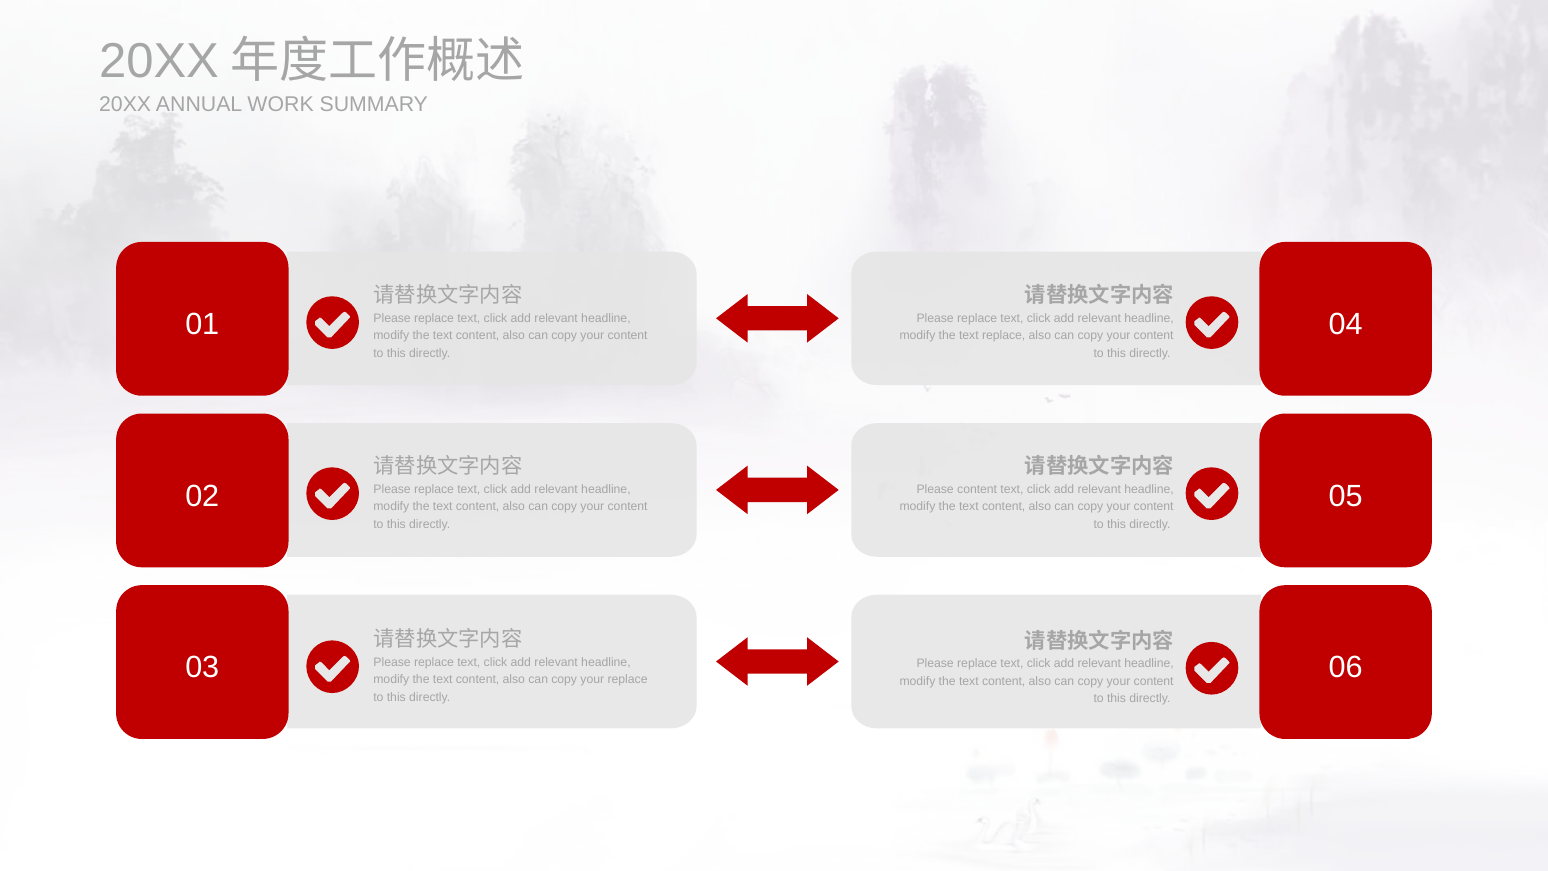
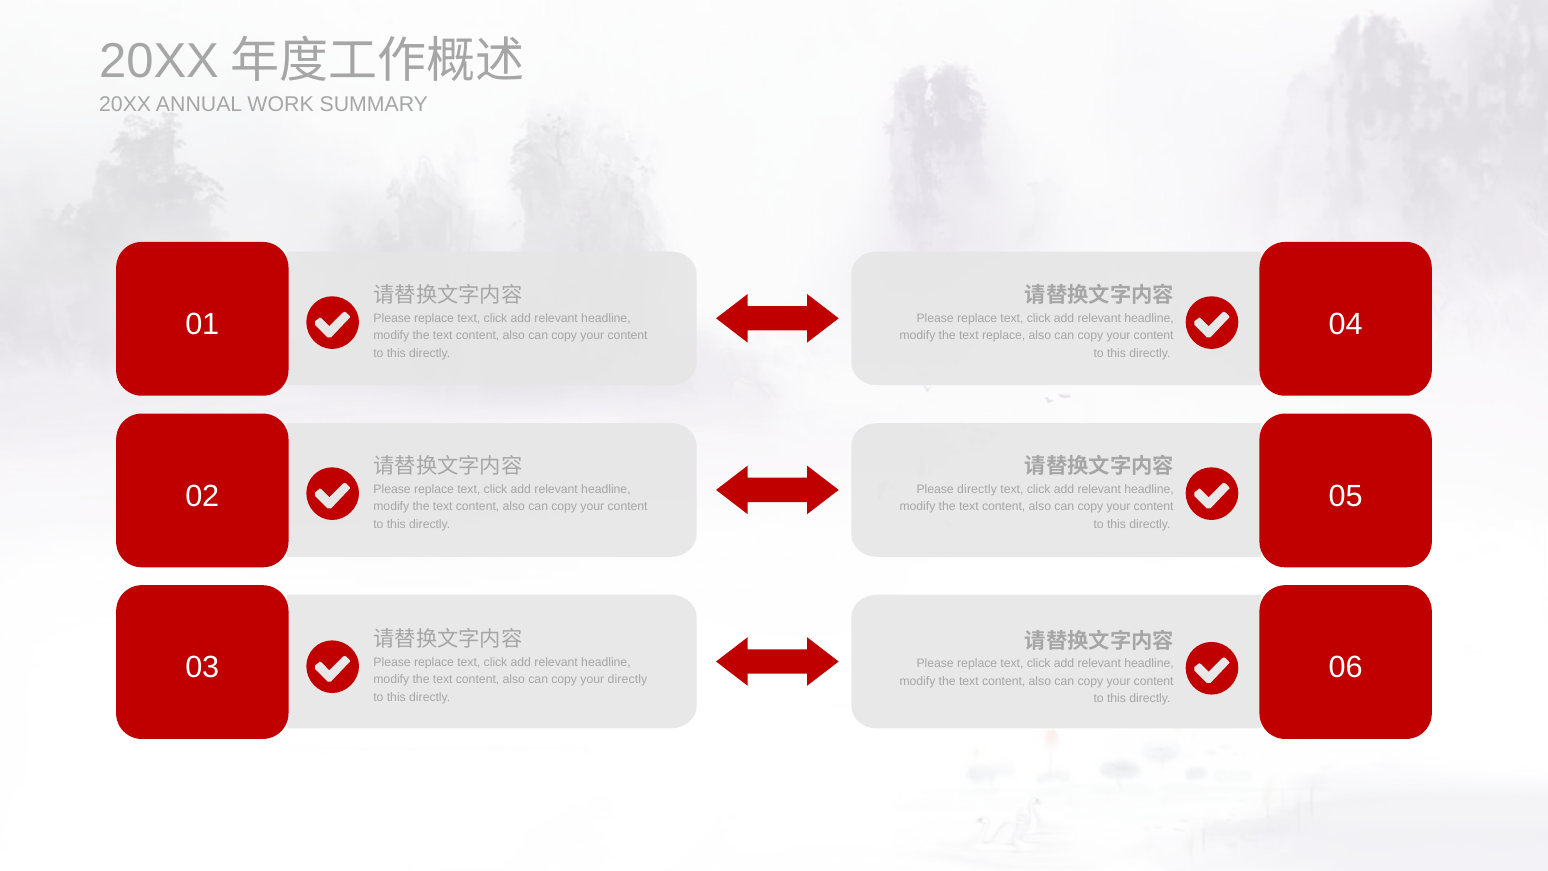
Please content: content -> directly (977, 489)
your replace: replace -> directly (627, 680)
